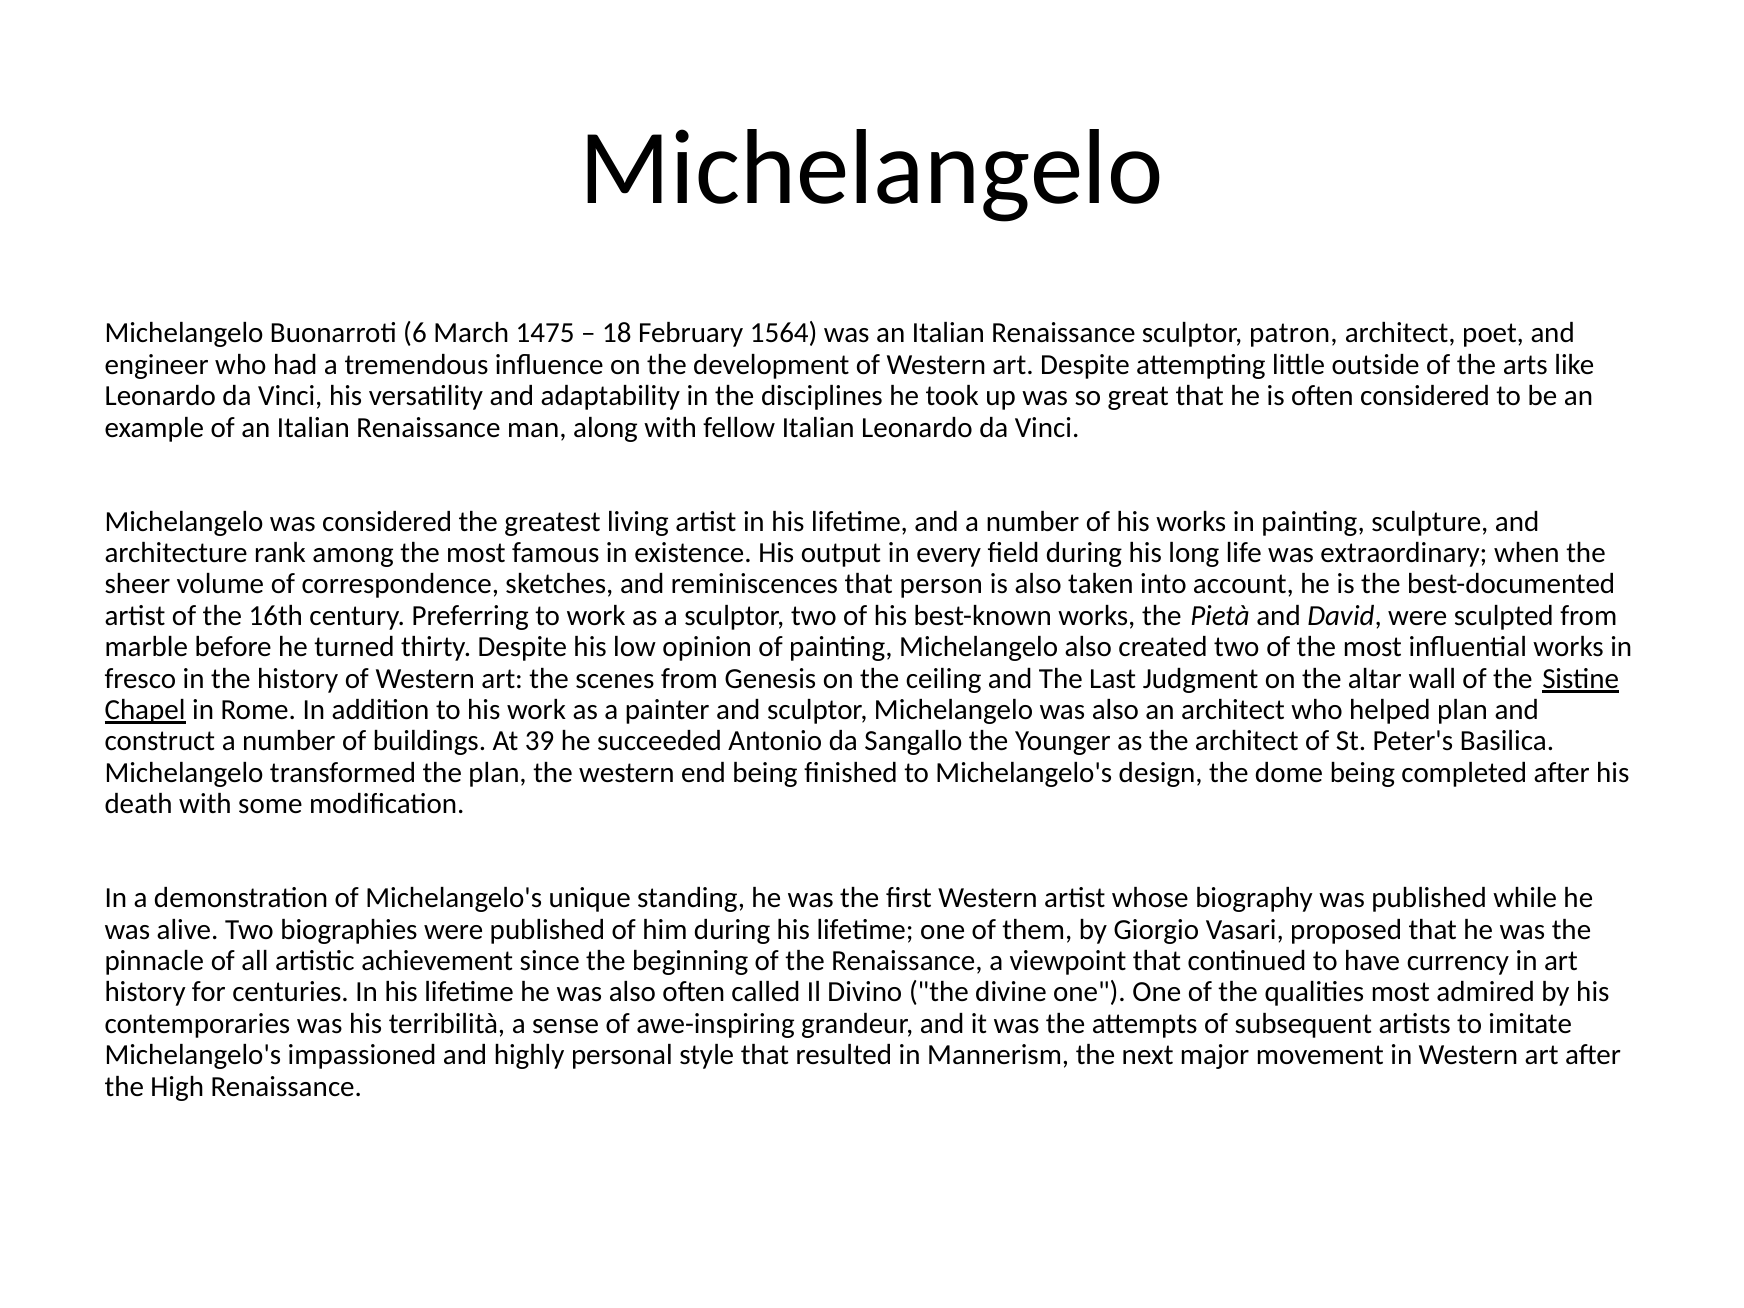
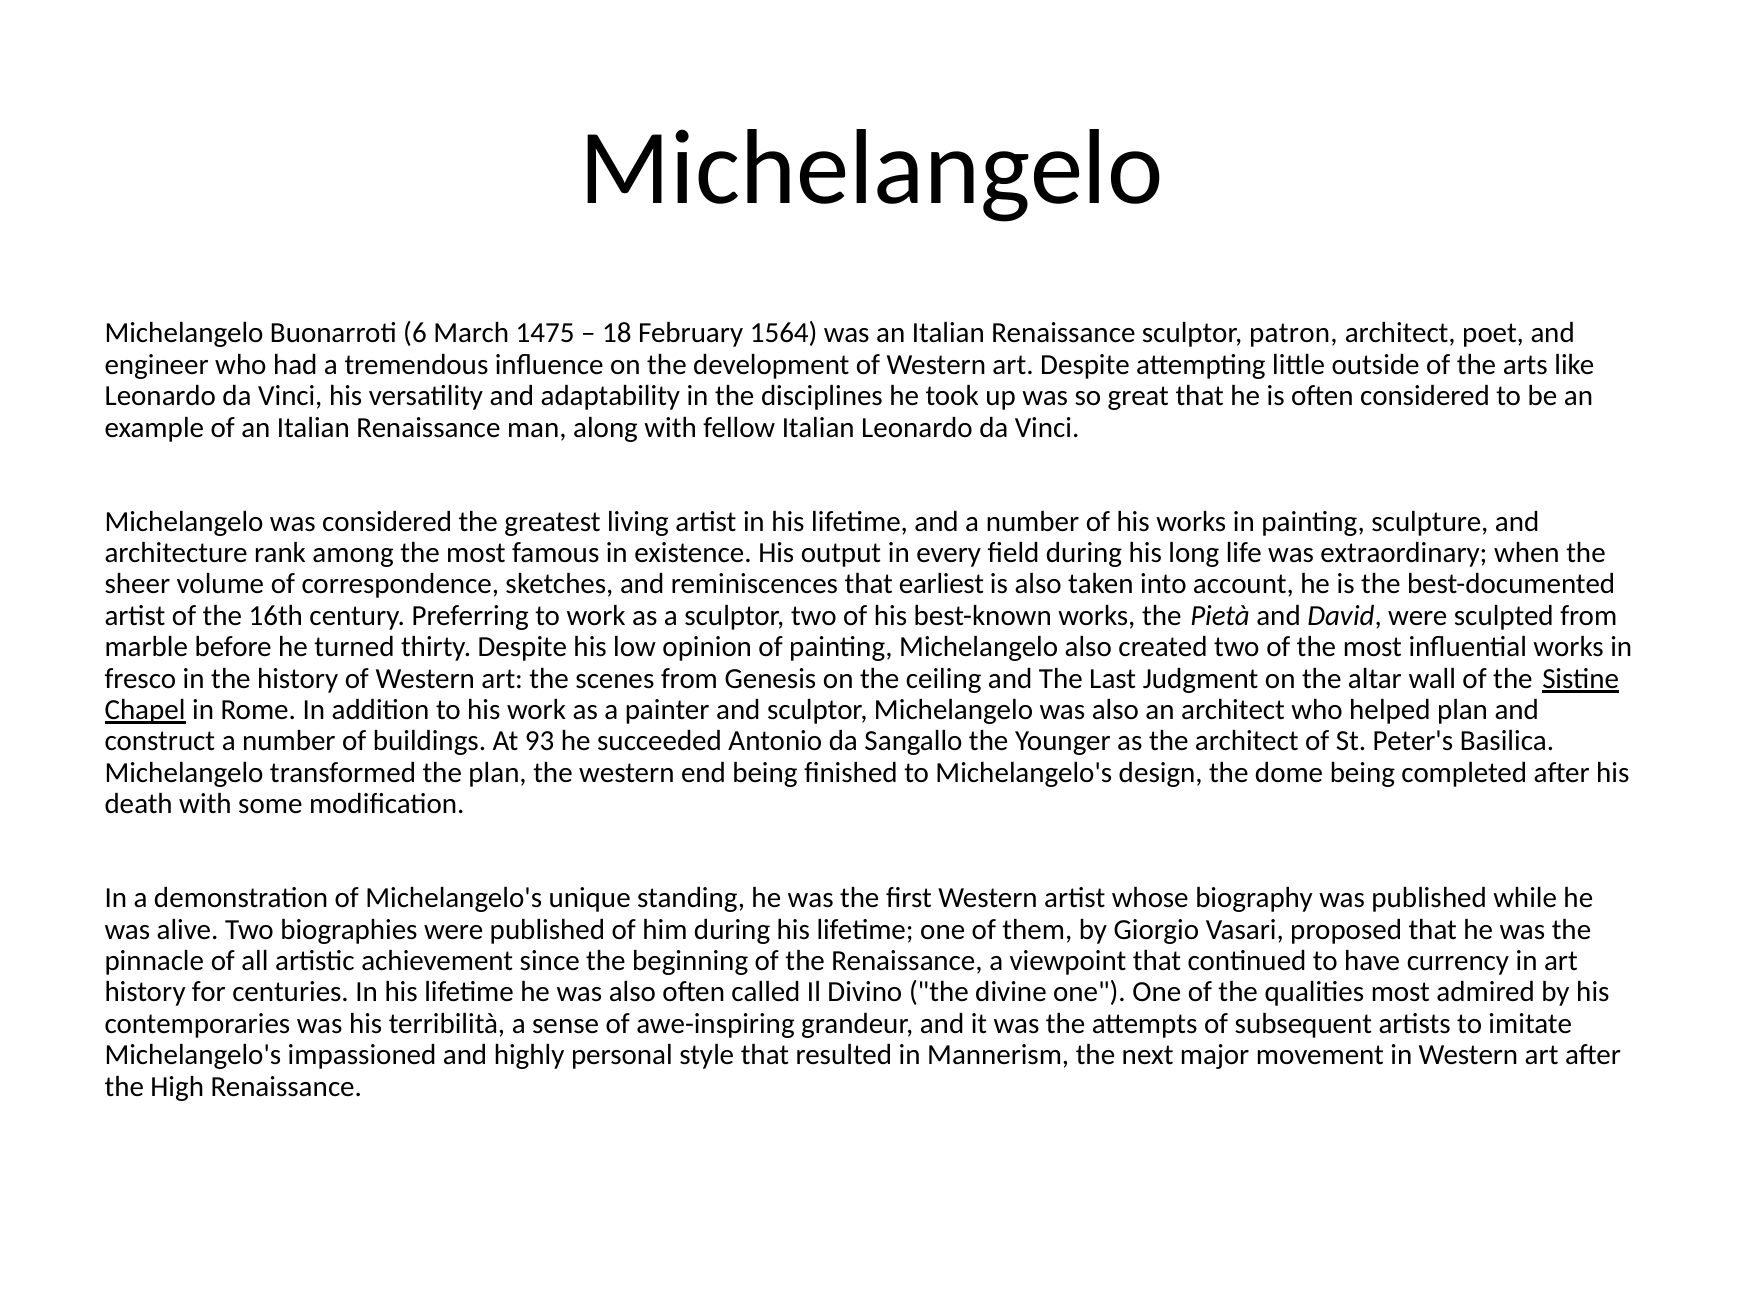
person: person -> earliest (942, 584)
39: 39 -> 93 (540, 741)
